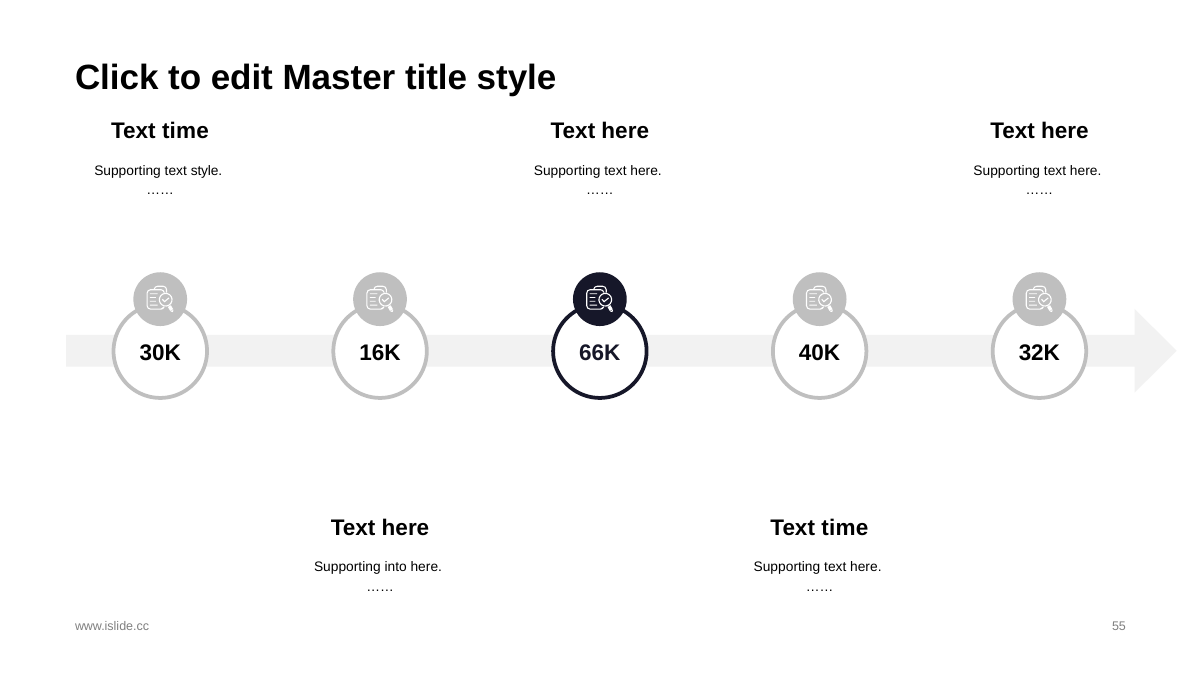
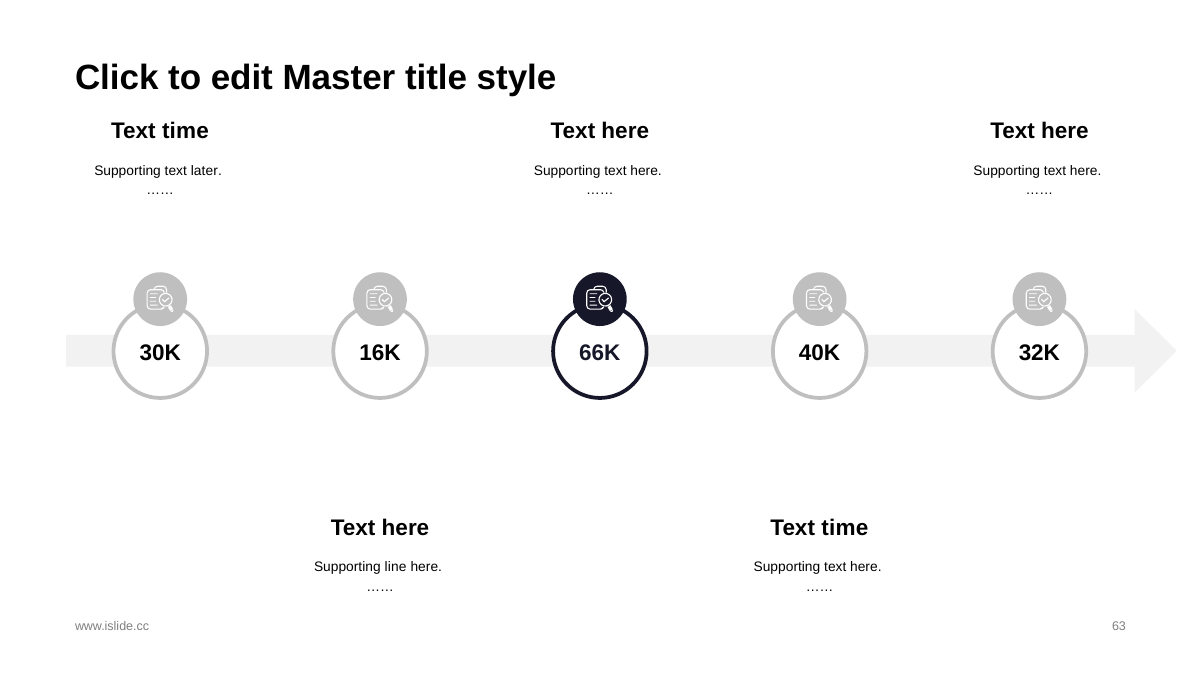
text style: style -> later (206, 170)
into: into -> line (396, 566)
55: 55 -> 63 (1119, 626)
